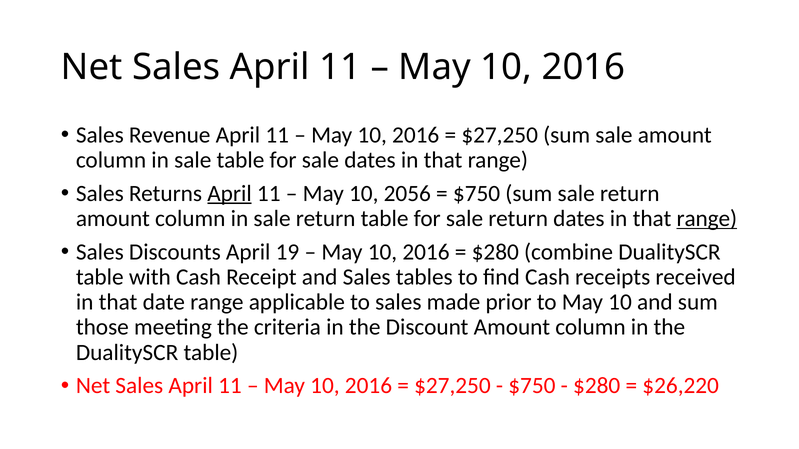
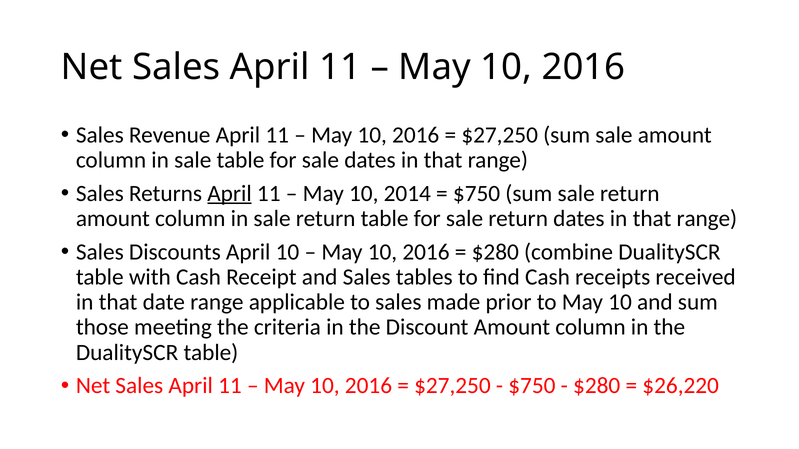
2056: 2056 -> 2014 (407, 194)
range underline: present -> none (707, 219)
April 19: 19 -> 10 (287, 252)
